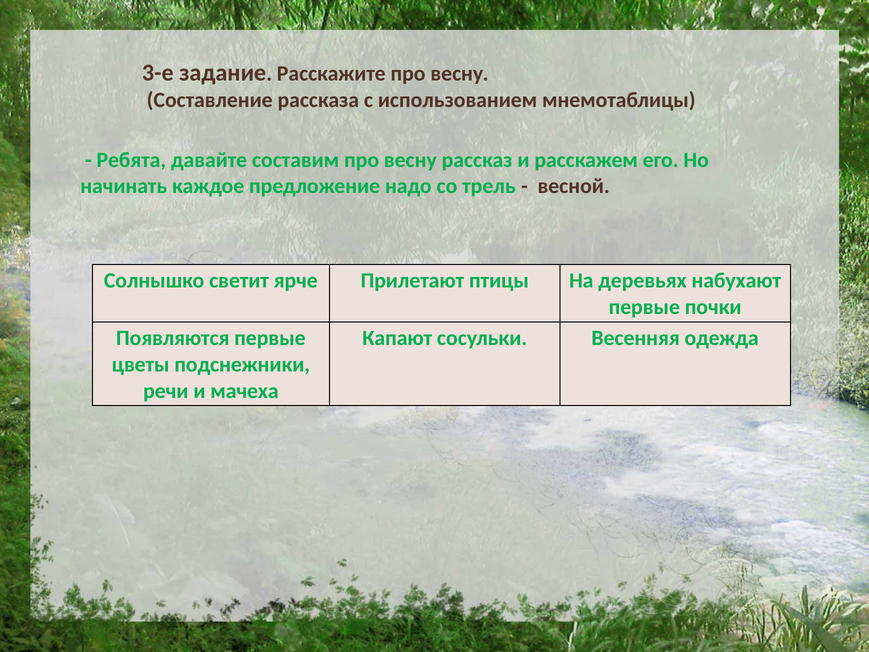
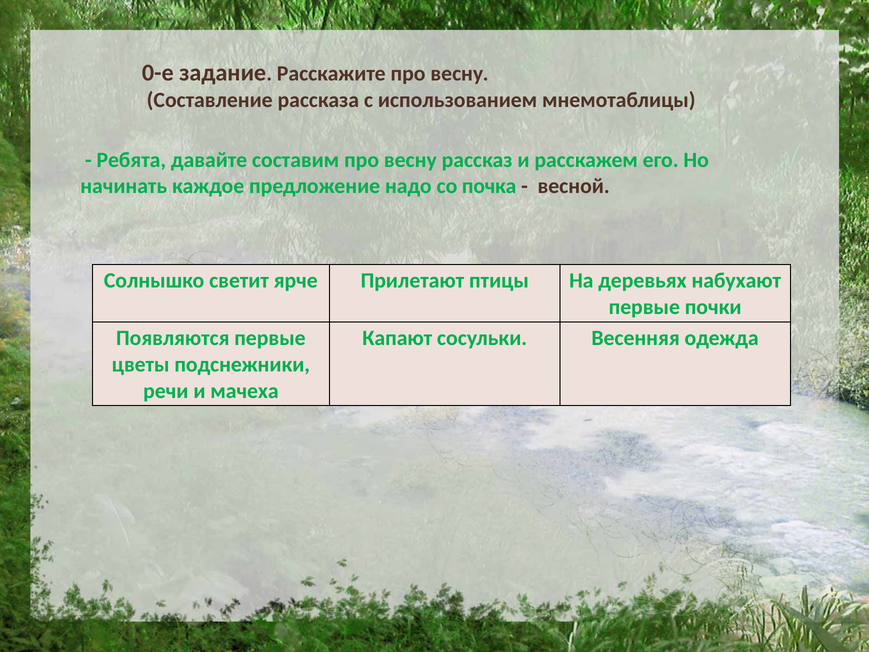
3-е: 3-е -> 0-е (158, 73)
трель: трель -> почка (489, 186)
